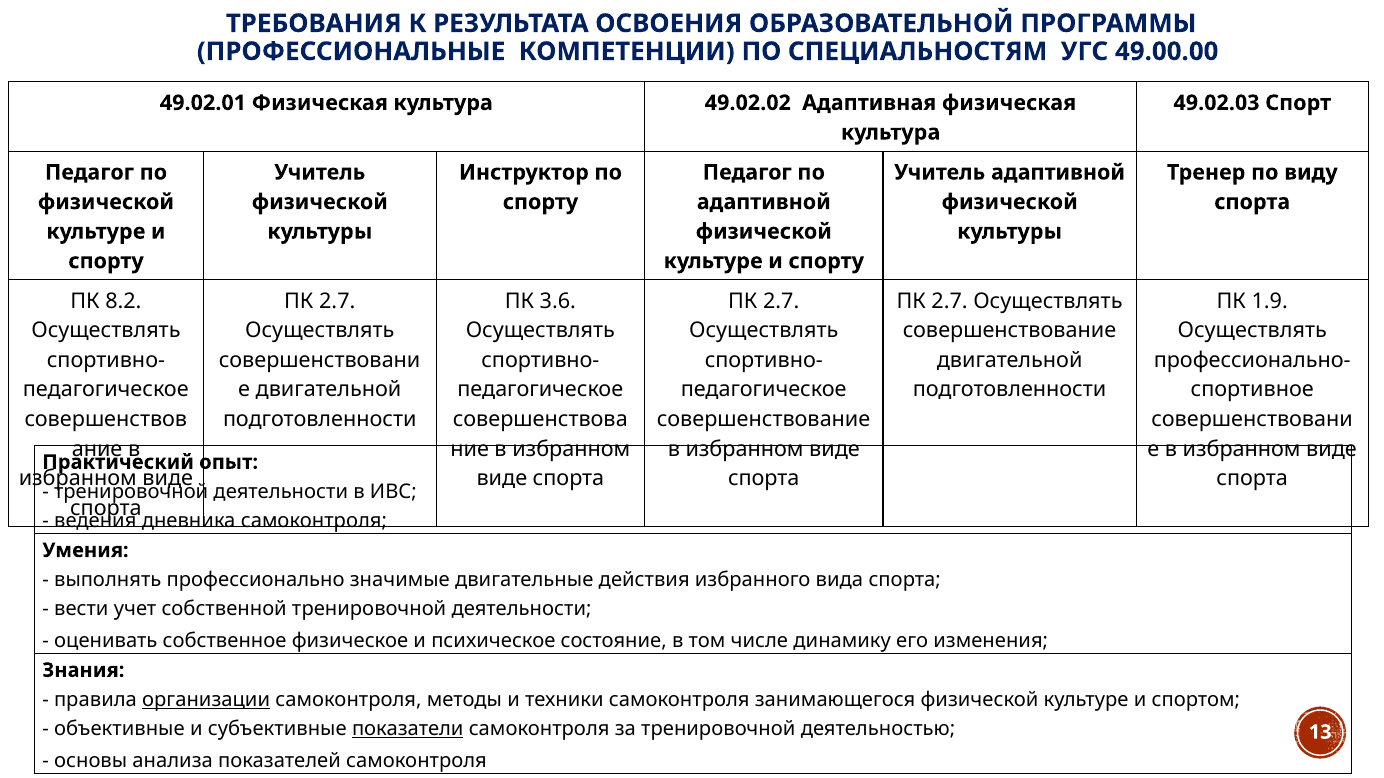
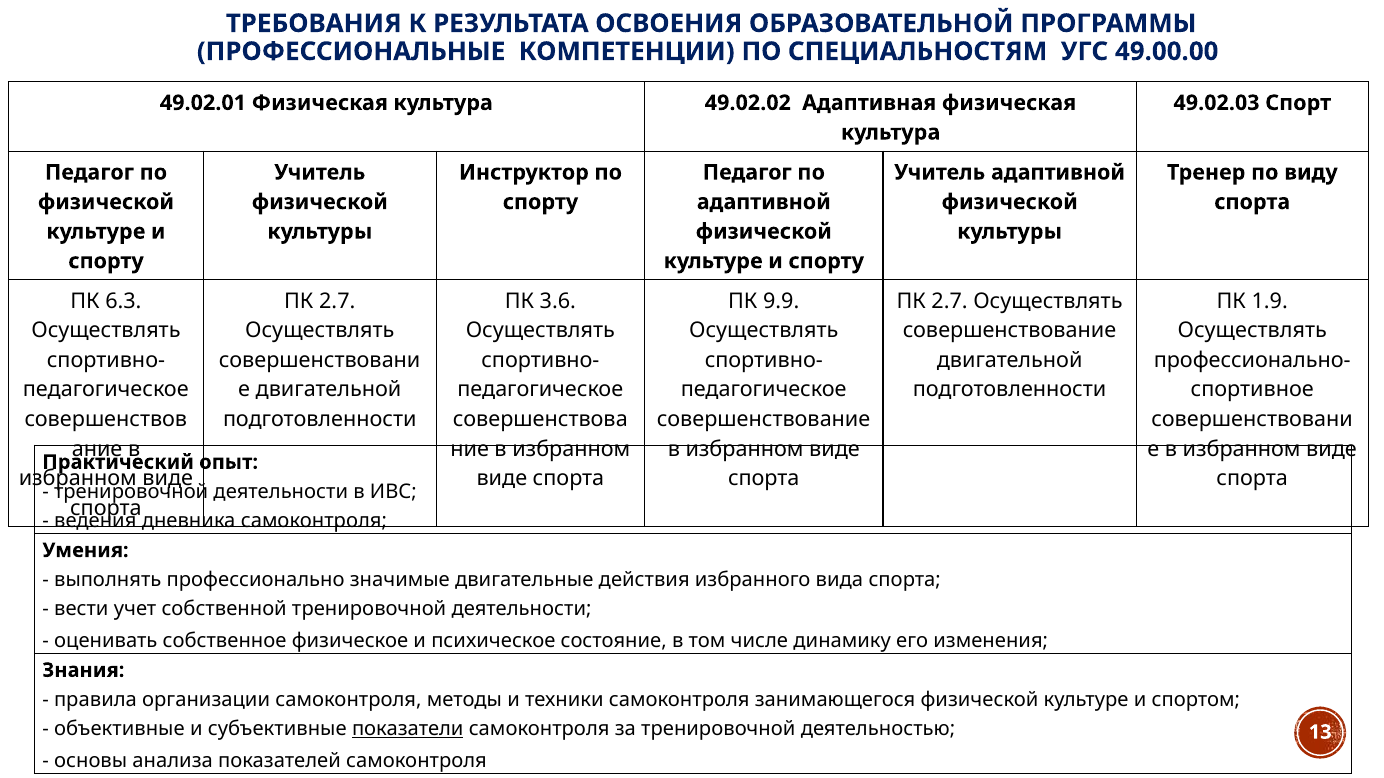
8.2: 8.2 -> 6.3 (123, 301)
2.7: 2.7 -> 9.9 (781, 301)
организации underline: present -> none (206, 700)
